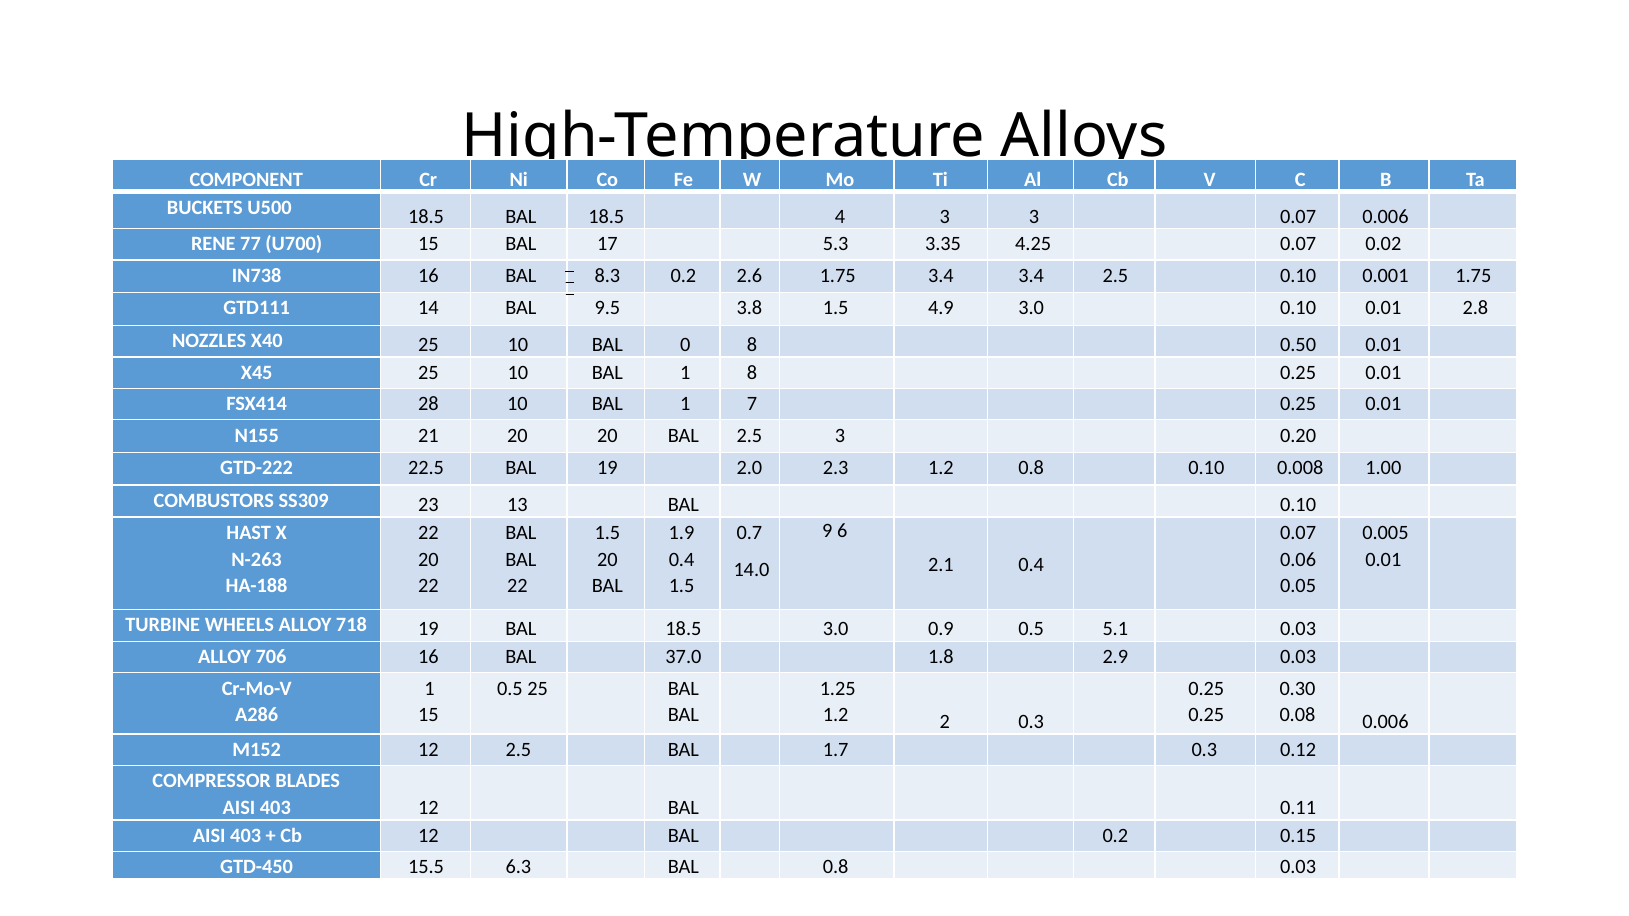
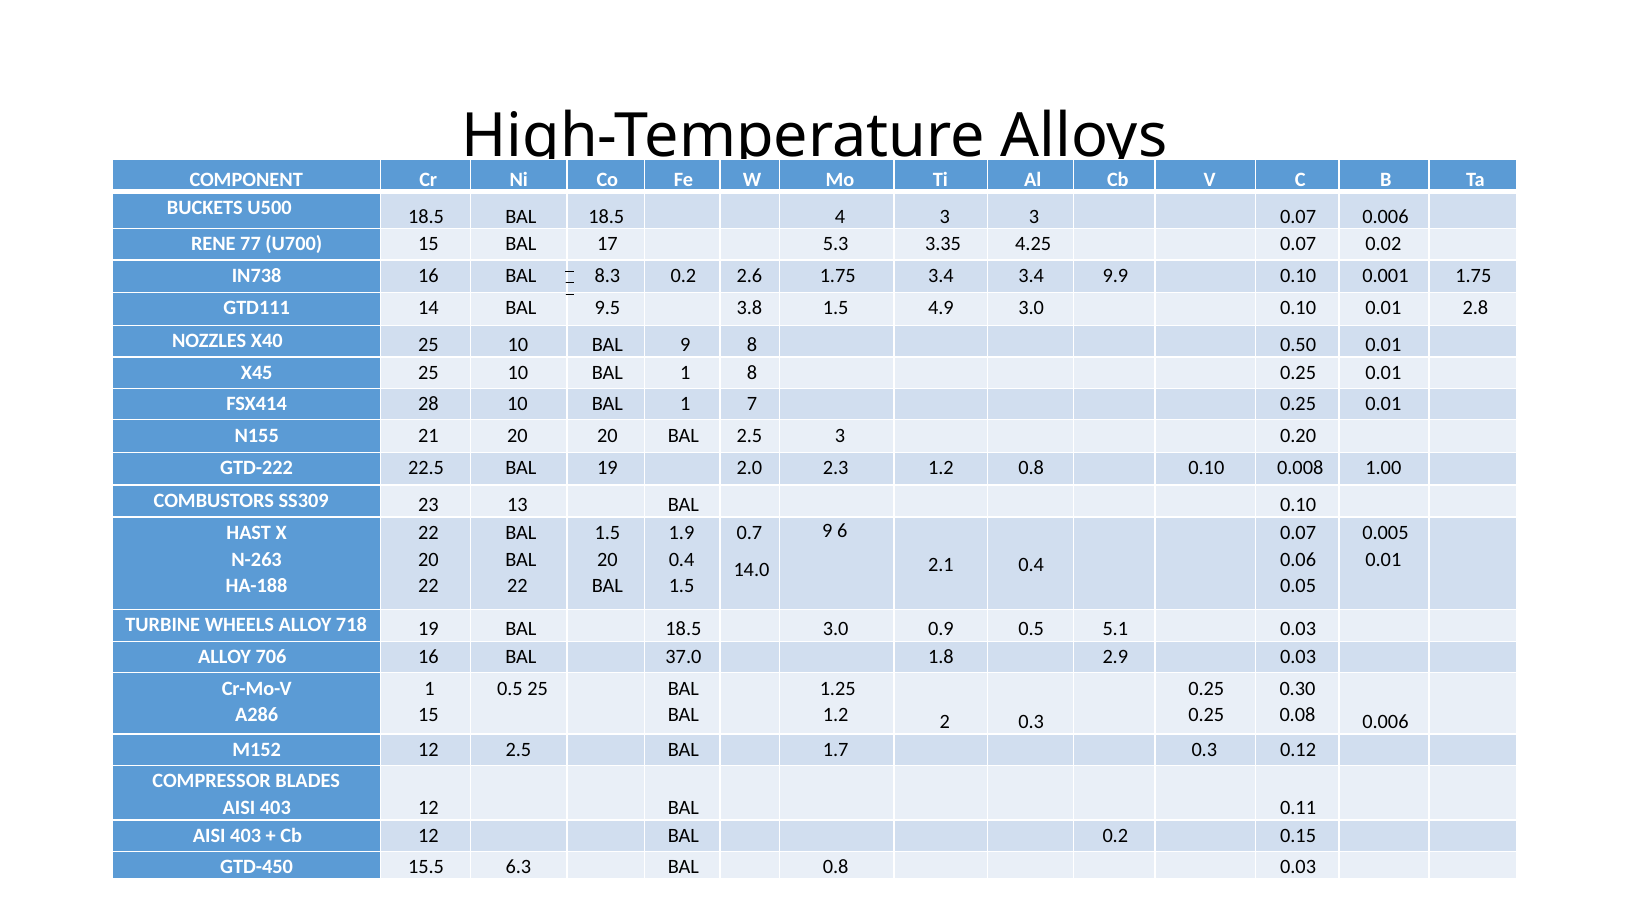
3.4 2.5: 2.5 -> 9.9 (1115, 276)
BAL 0: 0 -> 9 (685, 345)
